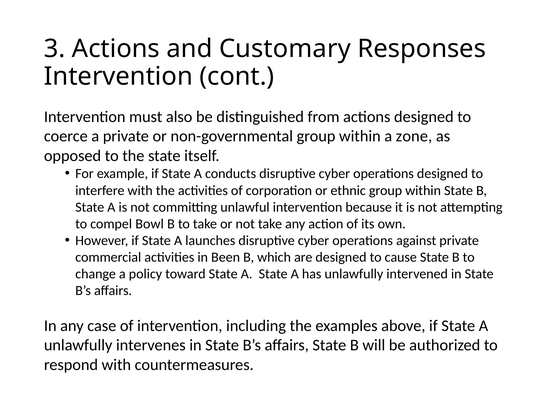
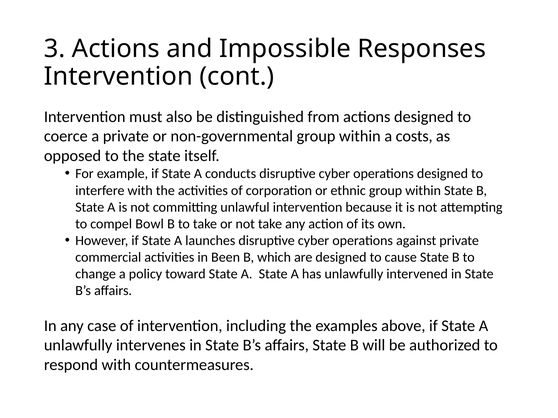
Customary: Customary -> Impossible (285, 49)
zone: zone -> costs (414, 136)
